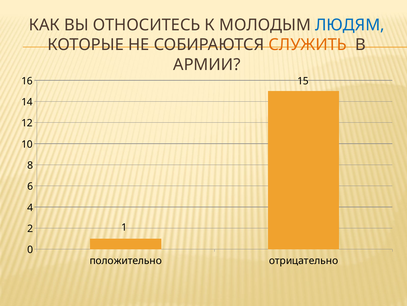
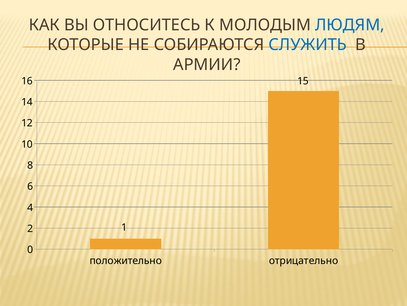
СЛУЖИТЬ colour: orange -> blue (308, 45)
